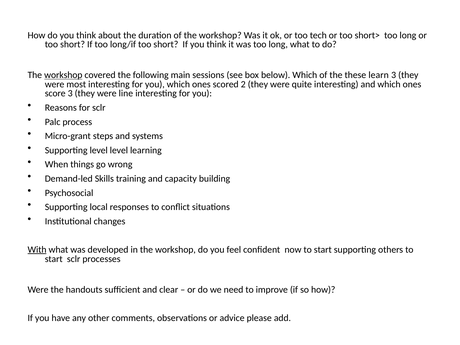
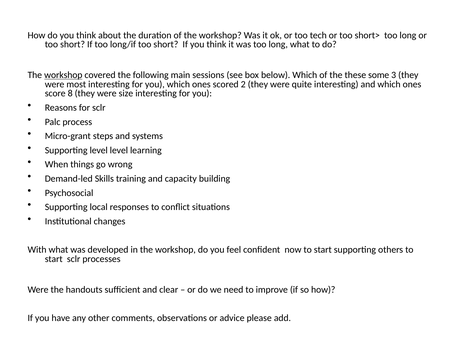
learn: learn -> some (379, 75)
score 3: 3 -> 8 (70, 93)
line: line -> size (126, 93)
With underline: present -> none (37, 250)
